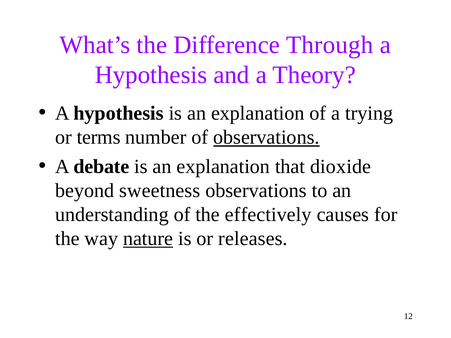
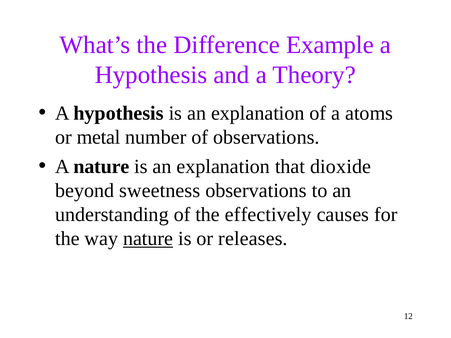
Through: Through -> Example (330, 45)
trying: trying -> atoms (369, 113)
terms: terms -> metal (99, 137)
observations underline: present -> none (266, 137)
A debate: debate -> nature (101, 167)
